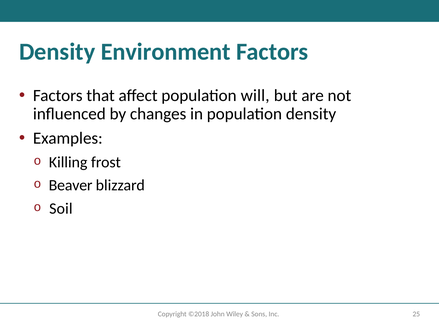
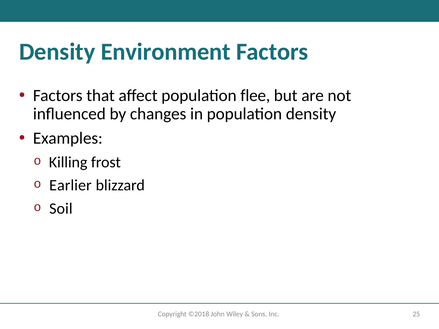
will: will -> flee (255, 95)
Beaver: Beaver -> Earlier (70, 186)
